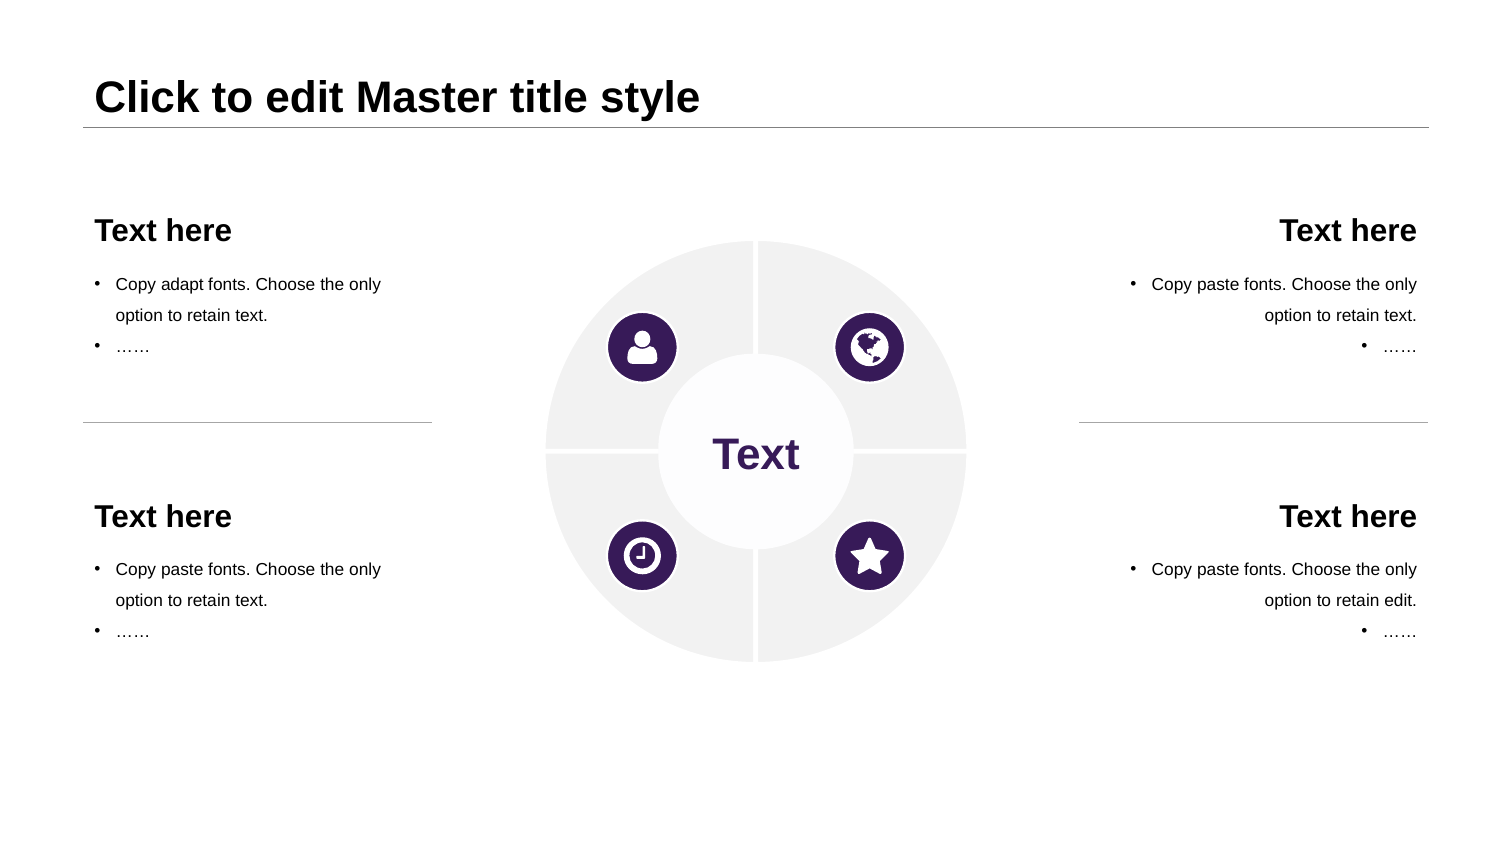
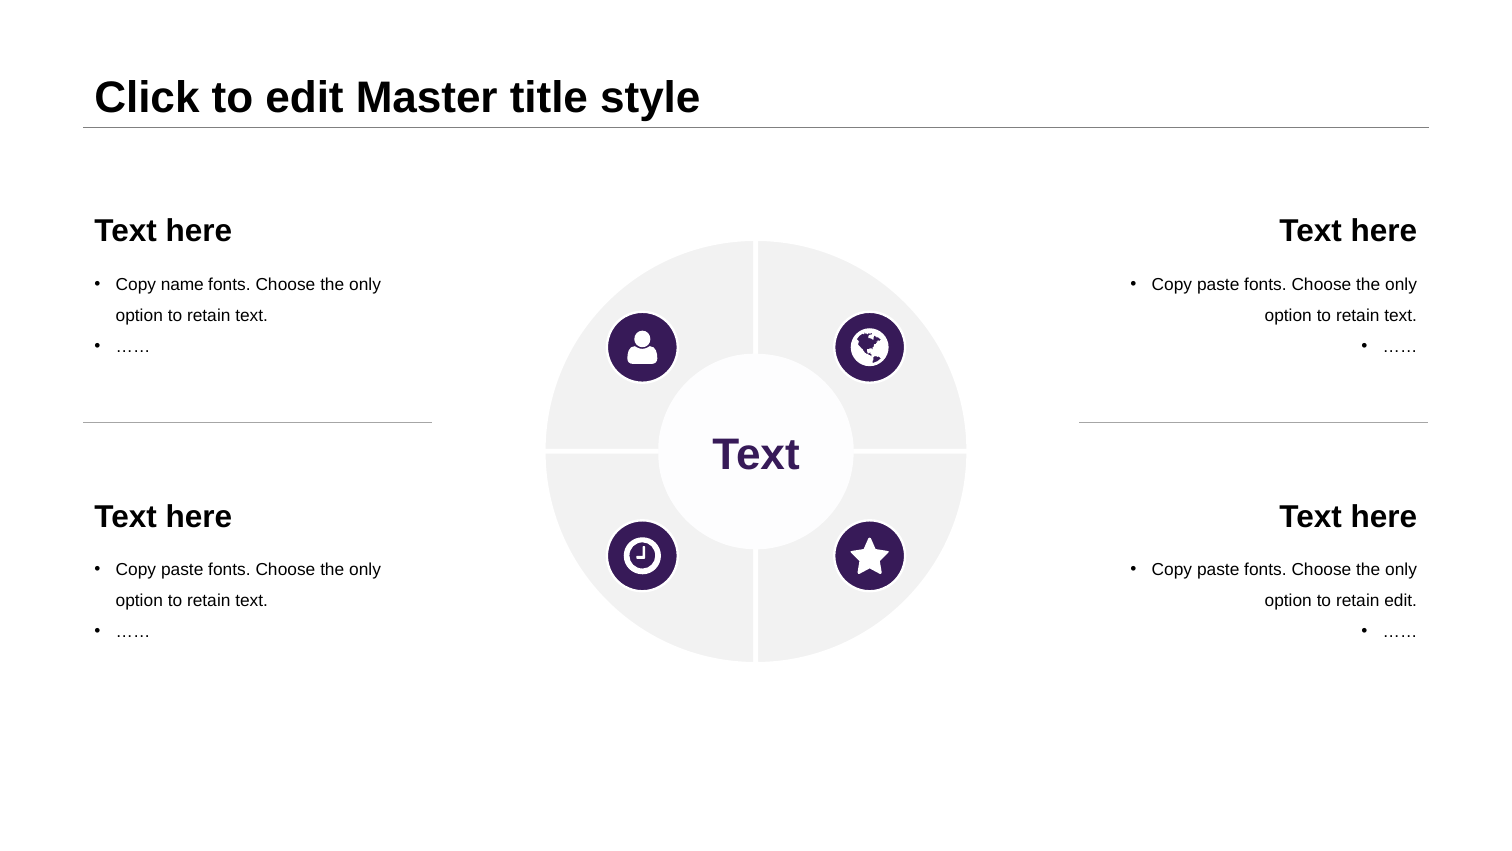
adapt: adapt -> name (182, 284)
